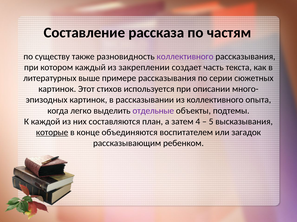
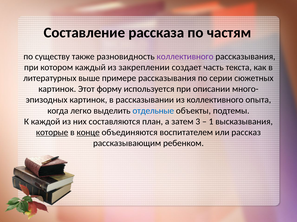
стихов: стихов -> форму (109, 89)
отдельные colour: purple -> blue (153, 111)
4: 4 -> 3 (198, 122)
5: 5 -> 1 (211, 122)
конце underline: none -> present (88, 133)
загадок: загадок -> рассказ (246, 133)
